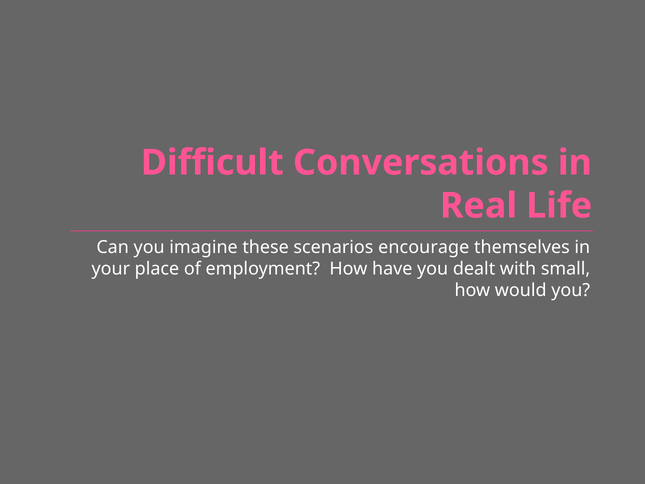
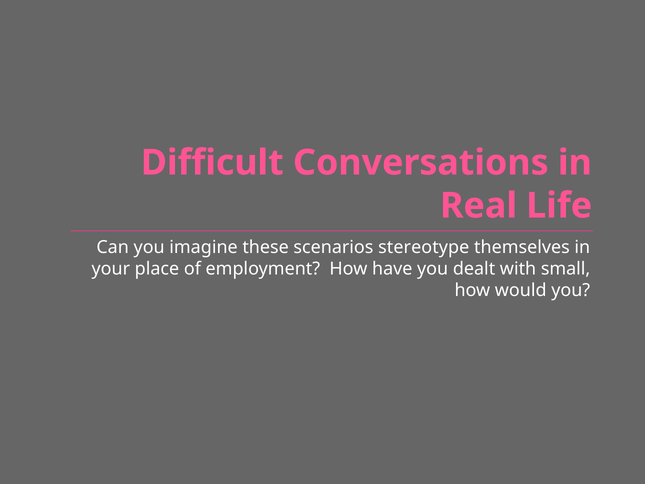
encourage: encourage -> stereotype (424, 247)
